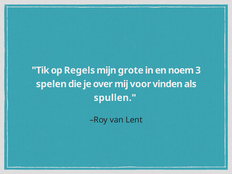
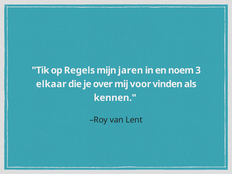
grote: grote -> jaren (131, 70)
spelen: spelen -> elkaar (51, 84)
spullen: spullen -> kennen (115, 98)
